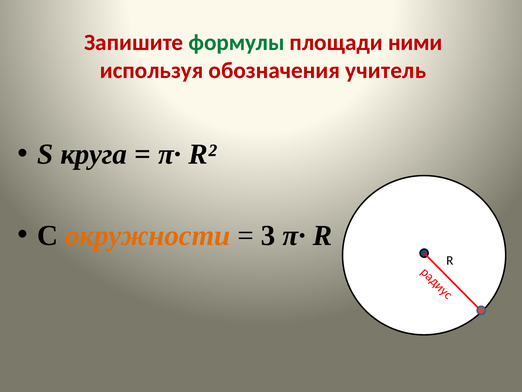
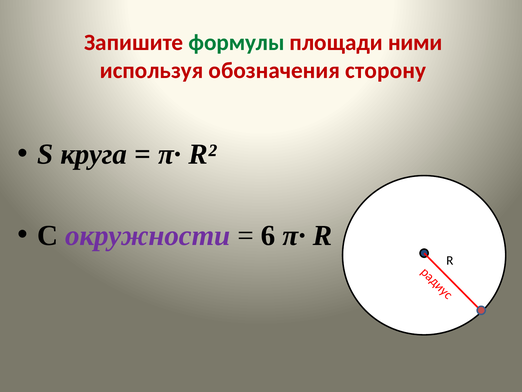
учитель: учитель -> сторону (386, 70)
окружности colour: orange -> purple (148, 235)
3: 3 -> 6 (268, 235)
